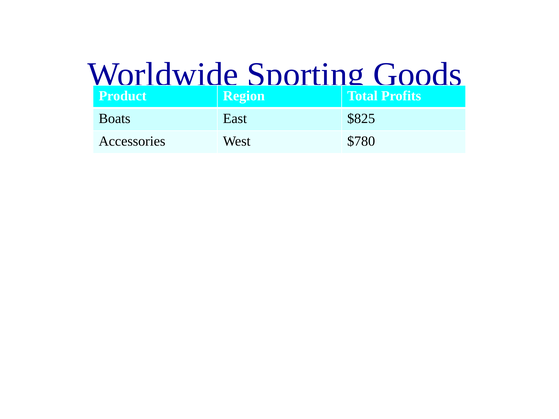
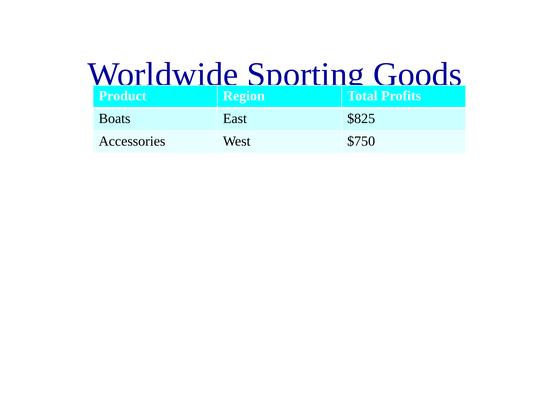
$780: $780 -> $750 (361, 141)
